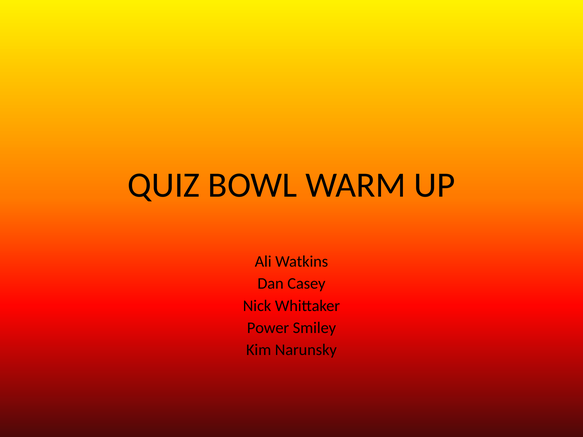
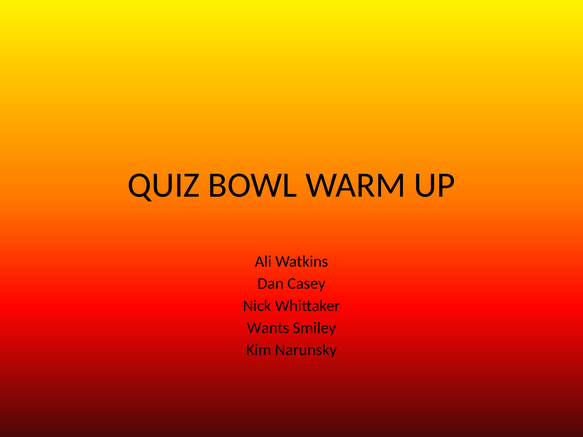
Power: Power -> Wants (268, 328)
